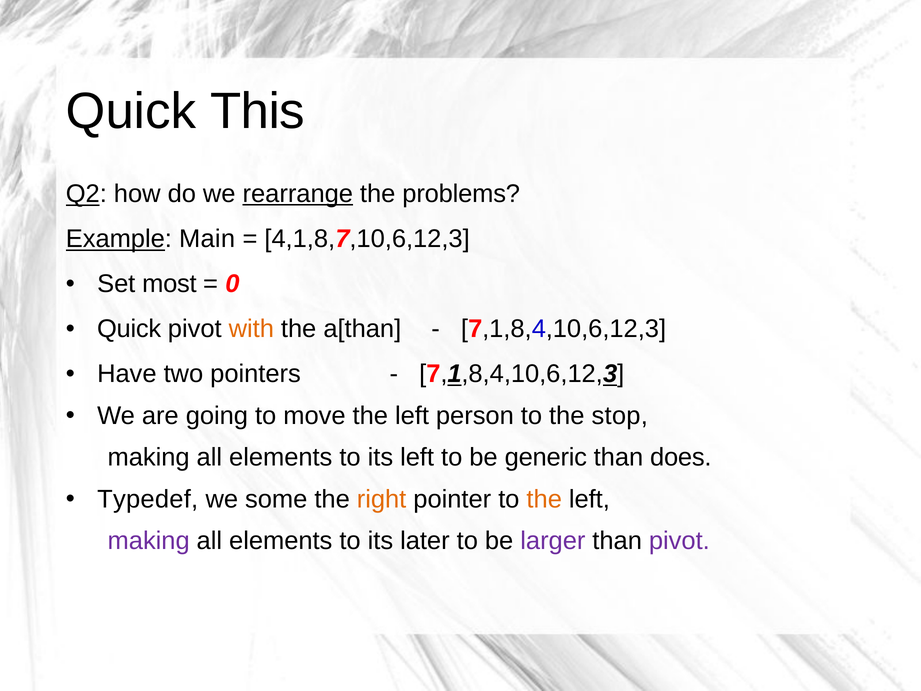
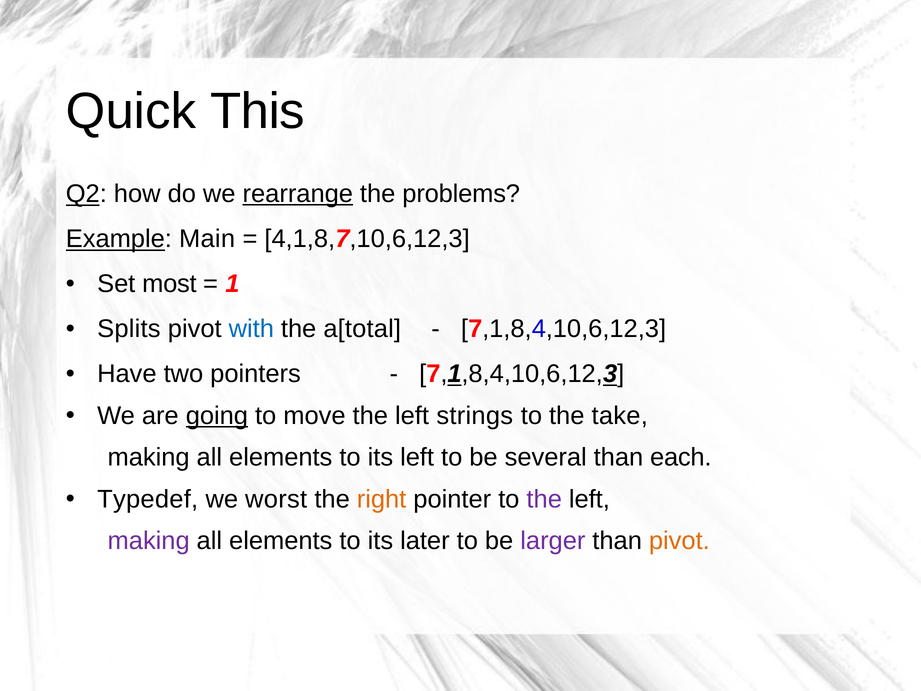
0: 0 -> 1 (232, 284)
Quick: Quick -> Splits (129, 329)
with colour: orange -> blue (251, 329)
a[than: a[than -> a[total (362, 329)
going underline: none -> present (217, 416)
person: person -> strings (475, 416)
stop: stop -> take (620, 416)
generic: generic -> several (546, 457)
does: does -> each (681, 457)
some: some -> worst (276, 499)
the colour: orange -> purple (544, 499)
pivot colour: purple -> orange (679, 541)
